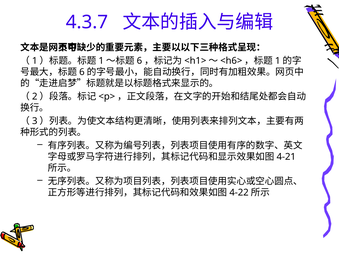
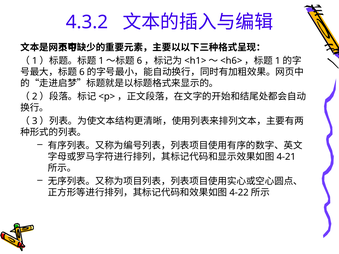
4.3.7: 4.3.7 -> 4.3.2 (87, 22)
